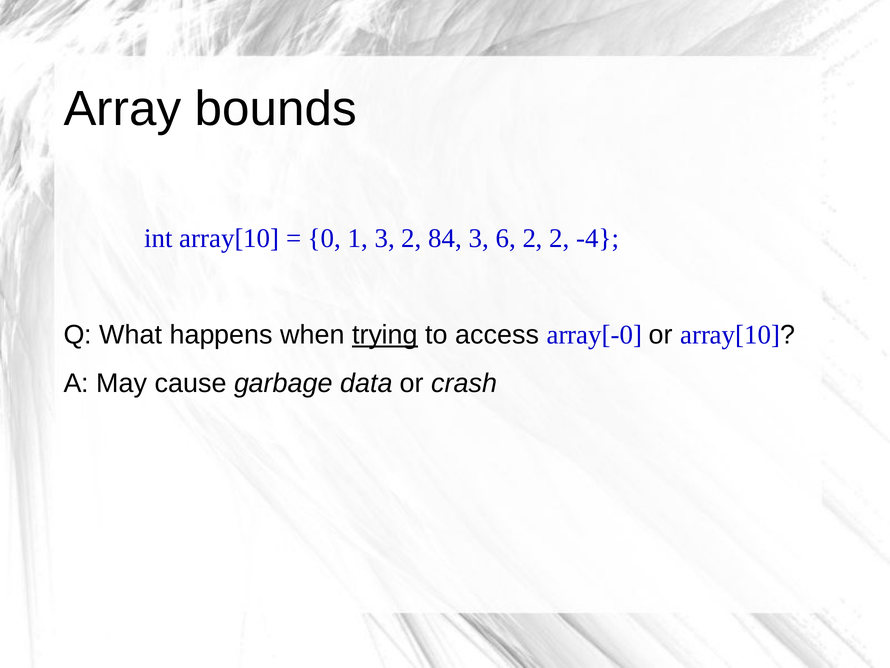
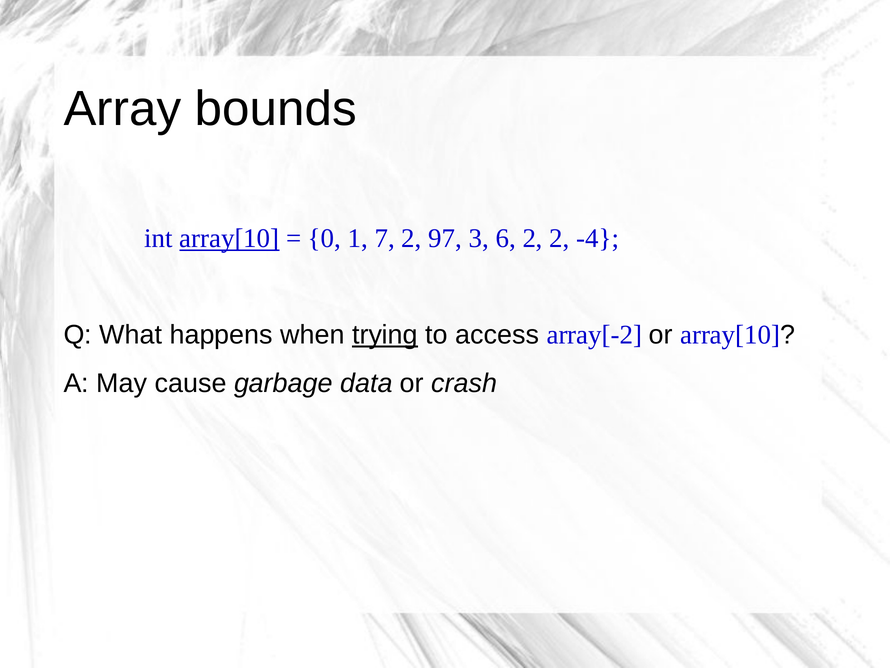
array[10 underline: none -> present (229, 238)
1 3: 3 -> 7 (385, 238)
84: 84 -> 97 (445, 238)
array[-0: array[-0 -> array[-2 (594, 335)
